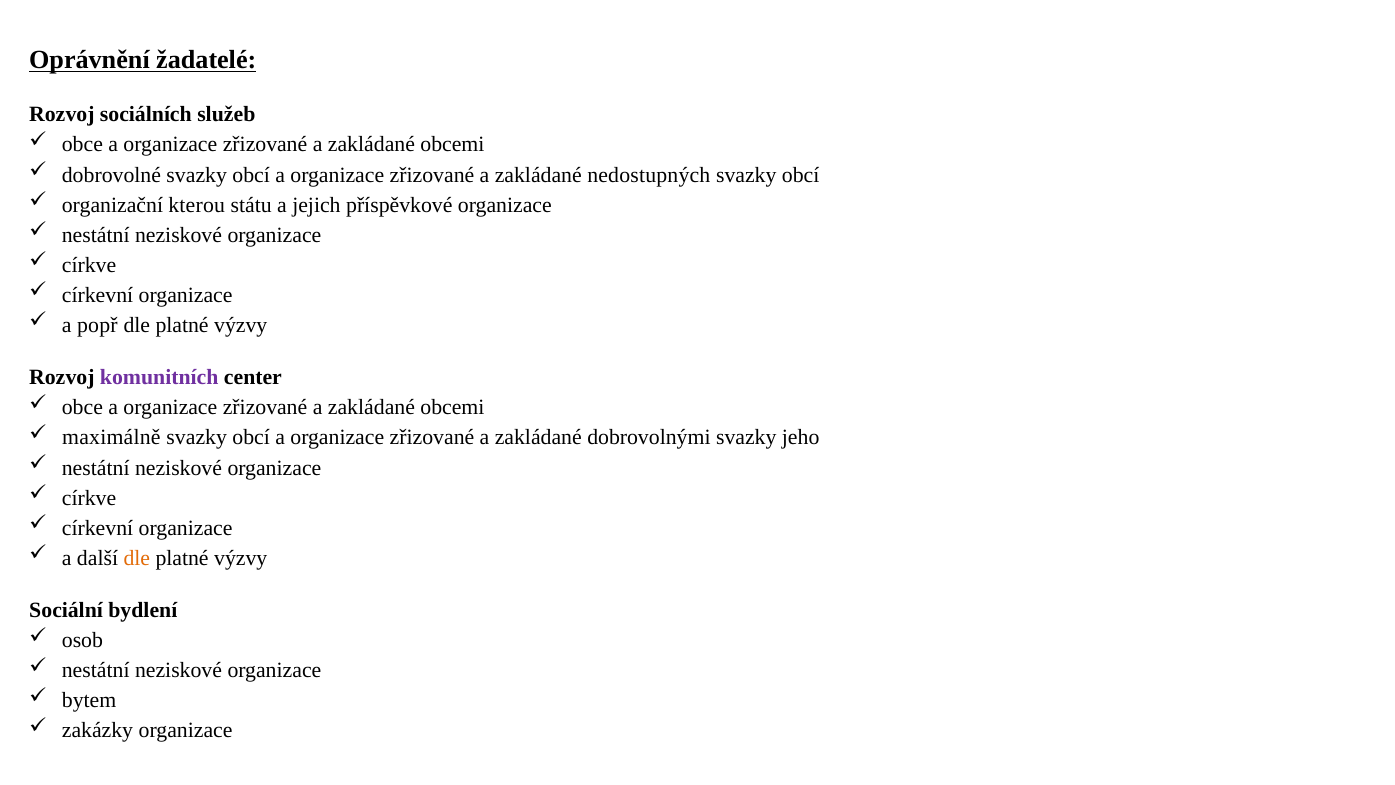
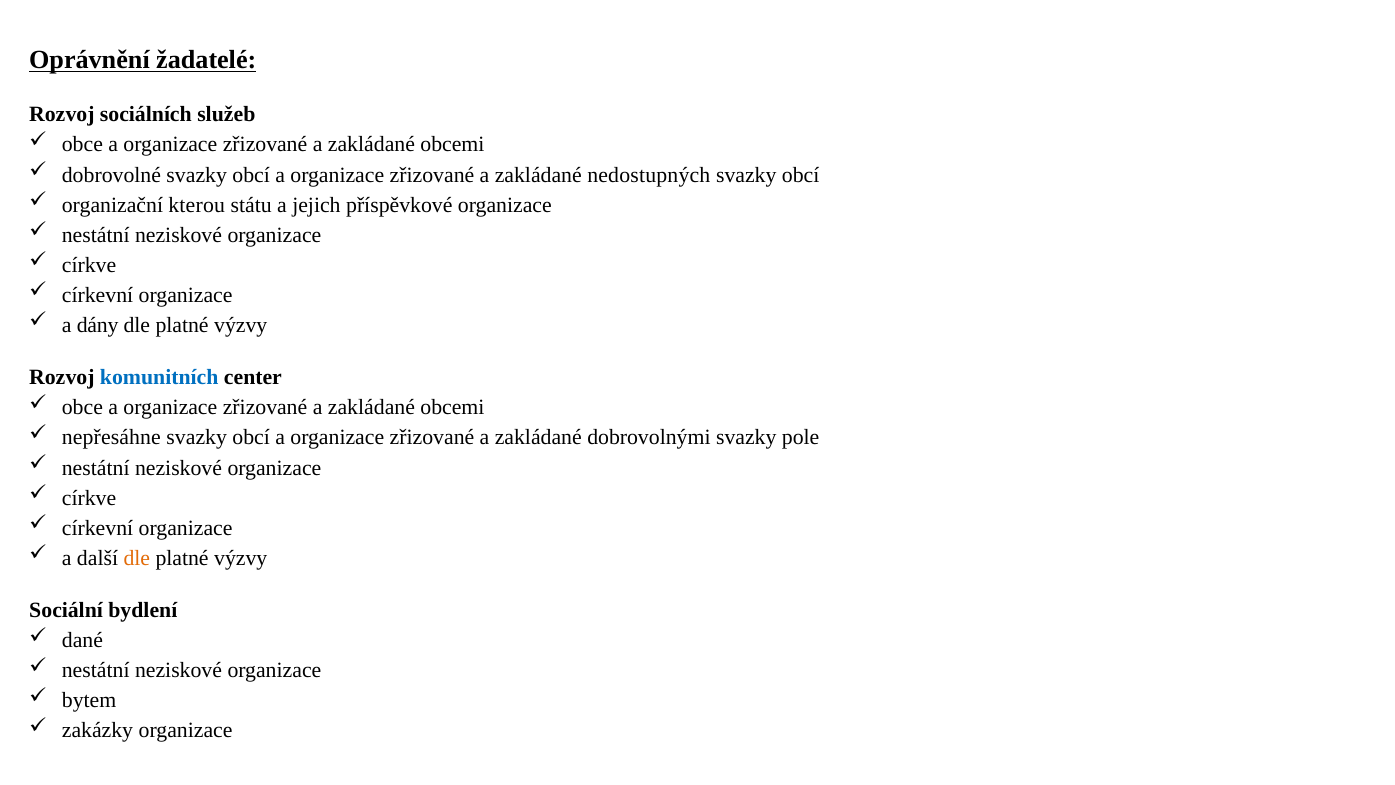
popř: popř -> dány (98, 325)
komunitních colour: purple -> blue (159, 377)
maximálně: maximálně -> nepřesáhne (111, 438)
jeho: jeho -> pole (801, 438)
osob: osob -> dané (82, 640)
